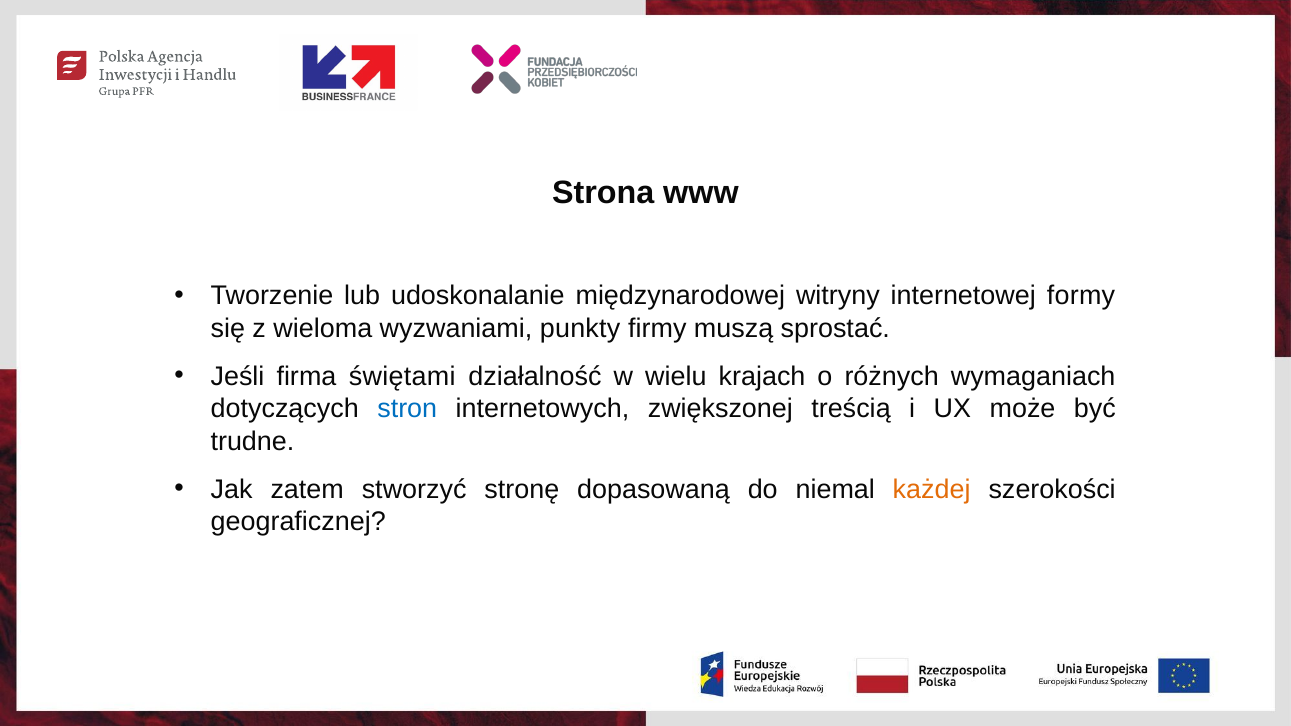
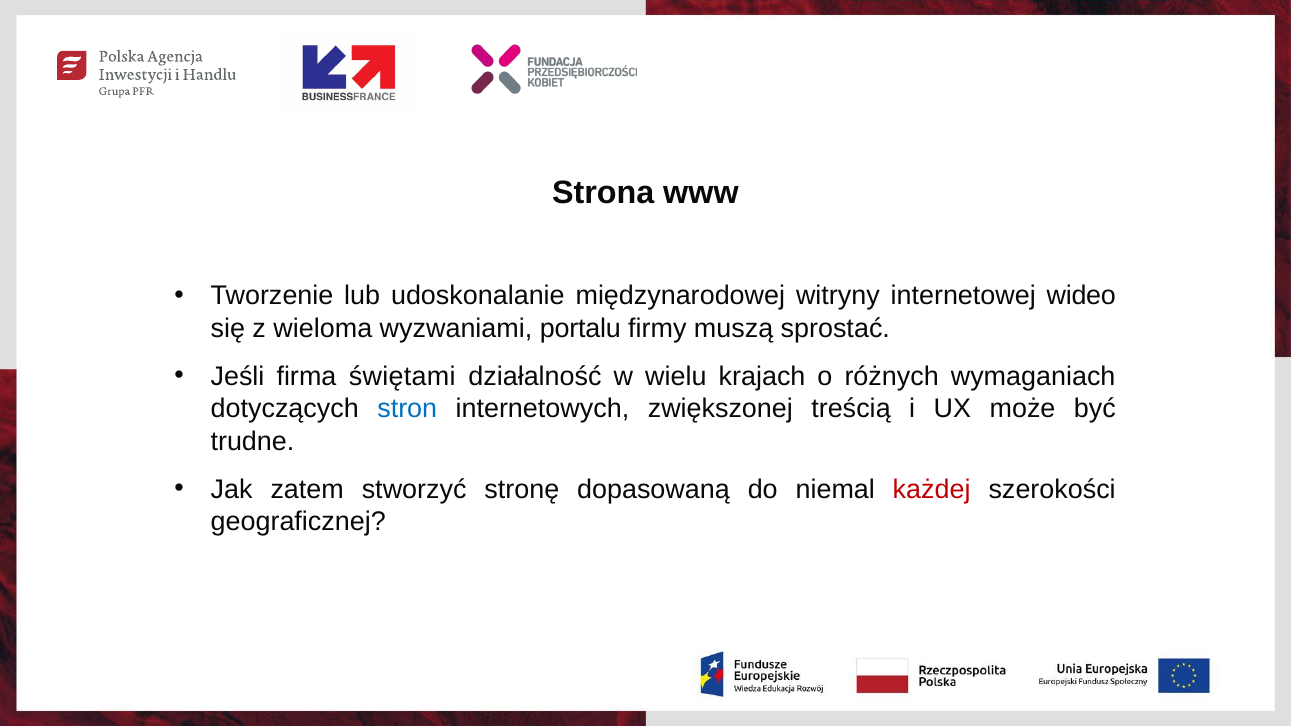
formy: formy -> wideo (1081, 296)
punkty: punkty -> portalu (580, 328)
każdej colour: orange -> red (932, 490)
